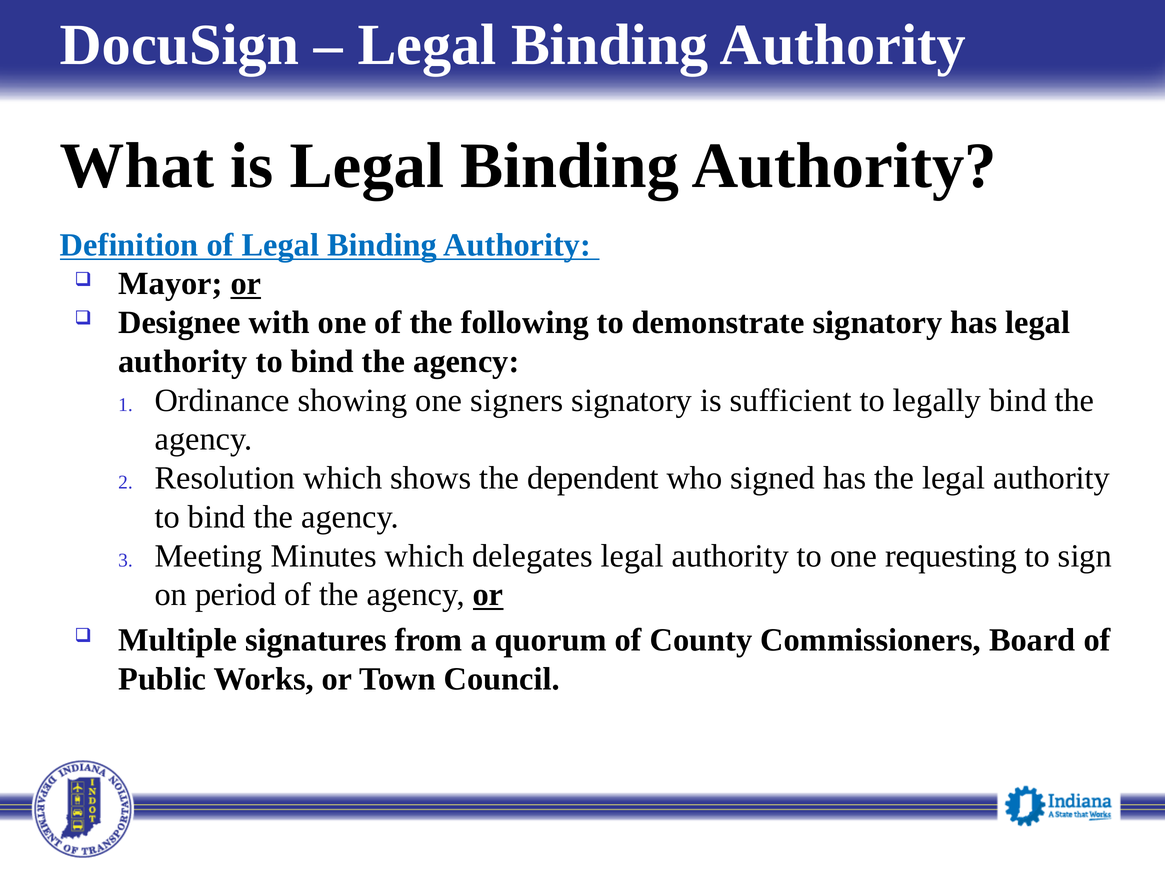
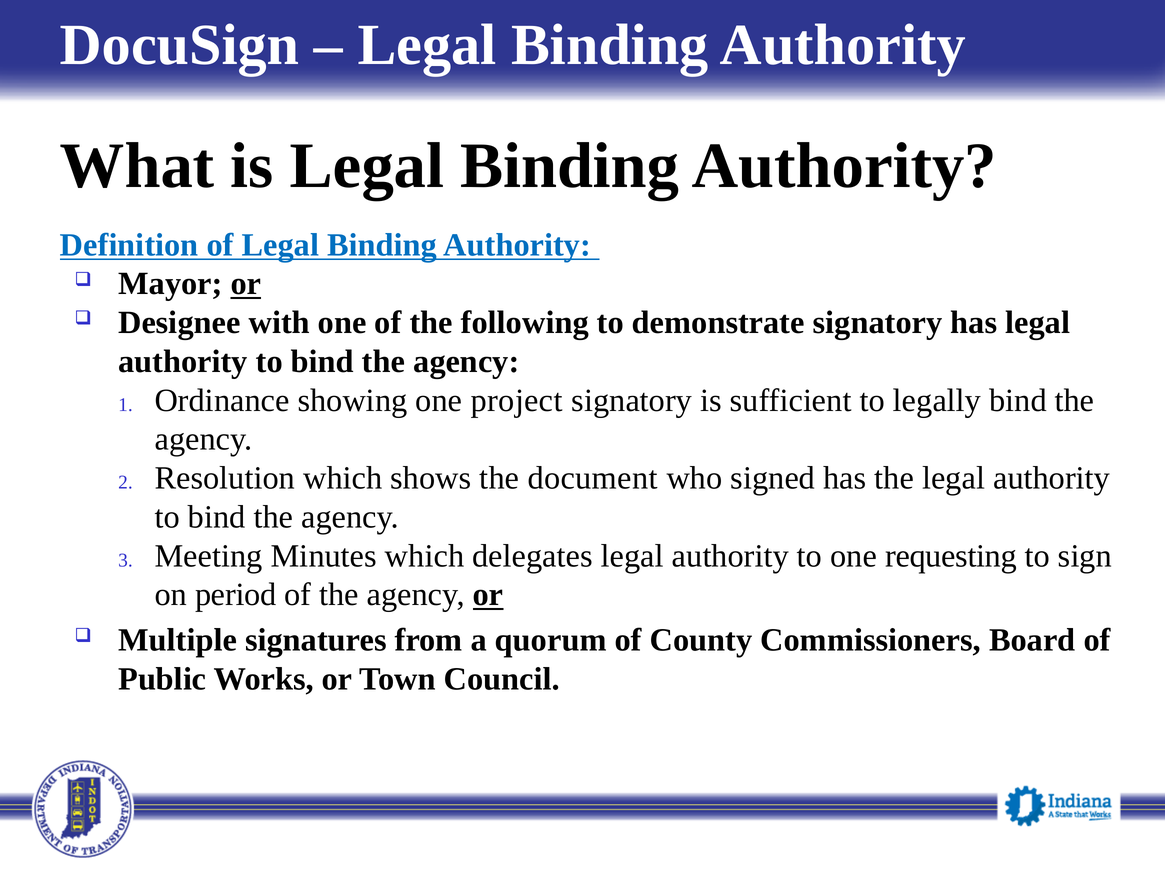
signers: signers -> project (517, 400)
dependent: dependent -> document (593, 478)
